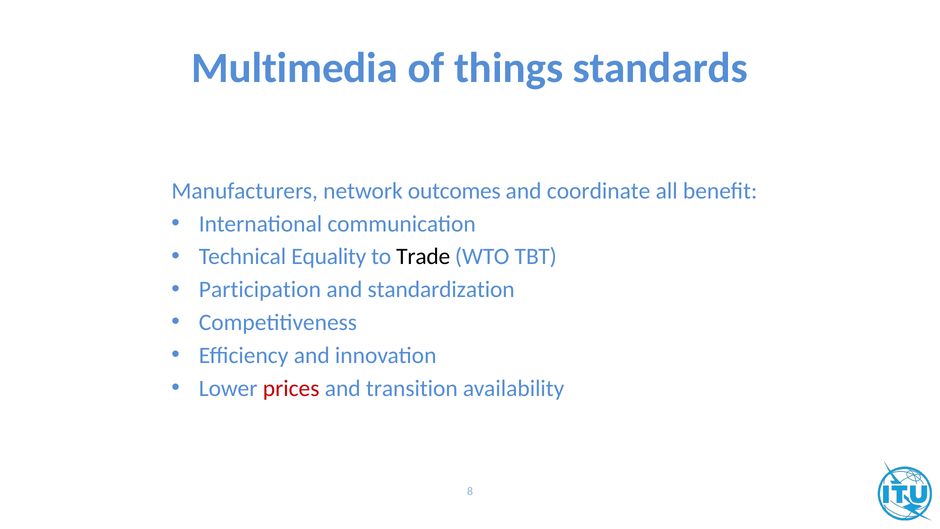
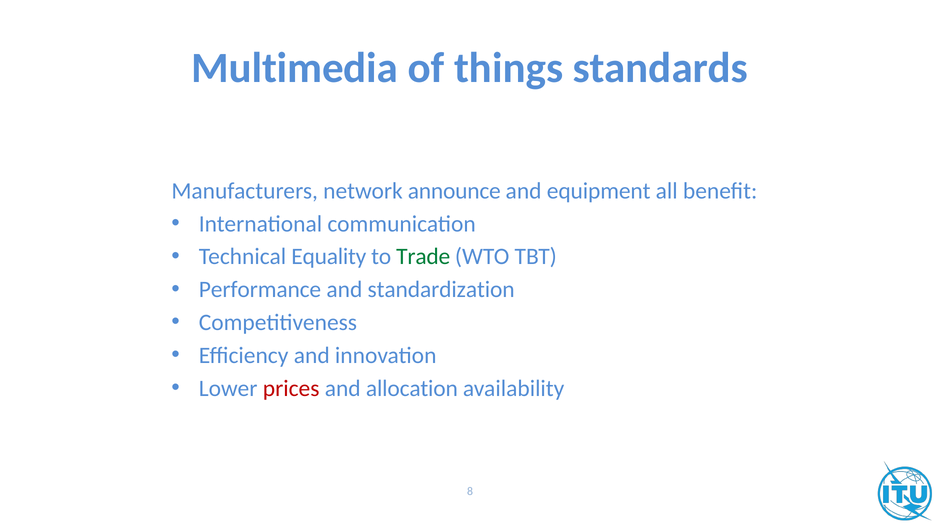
outcomes: outcomes -> announce (454, 191)
coordinate: coordinate -> equipment (599, 191)
Trade colour: black -> green (423, 257)
Participation: Participation -> Performance (260, 289)
transition: transition -> allocation (412, 388)
